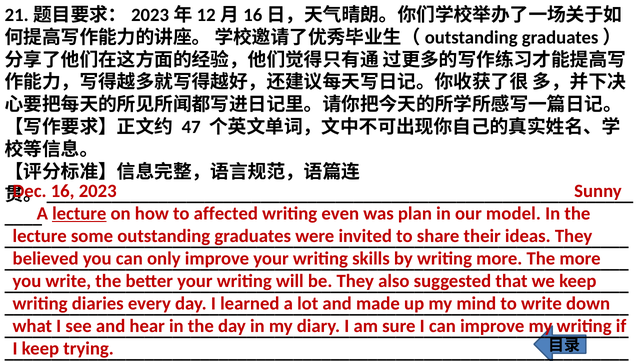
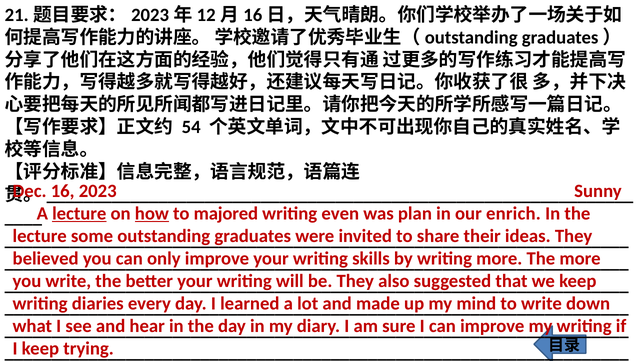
47: 47 -> 54 (191, 127)
how underline: none -> present (152, 214)
affected: affected -> majored (226, 214)
model: model -> enrich (513, 214)
